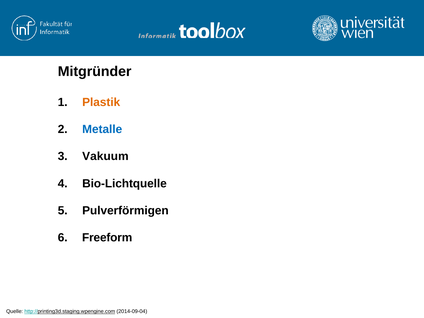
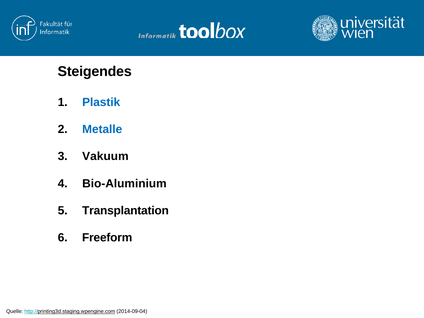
Mitgründer: Mitgründer -> Steigendes (95, 71)
Plastik colour: orange -> blue (101, 102)
Bio-Lichtquelle: Bio-Lichtquelle -> Bio-Aluminium (124, 184)
Pulverförmigen: Pulverförmigen -> Transplantation (125, 211)
